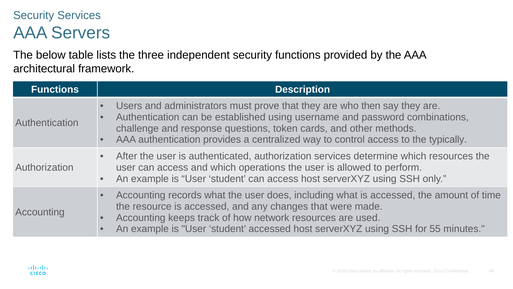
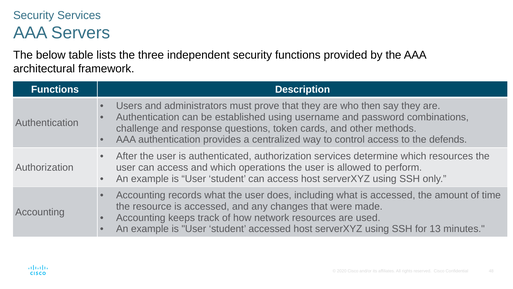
typically: typically -> defends (448, 139)
55: 55 -> 13 (435, 229)
